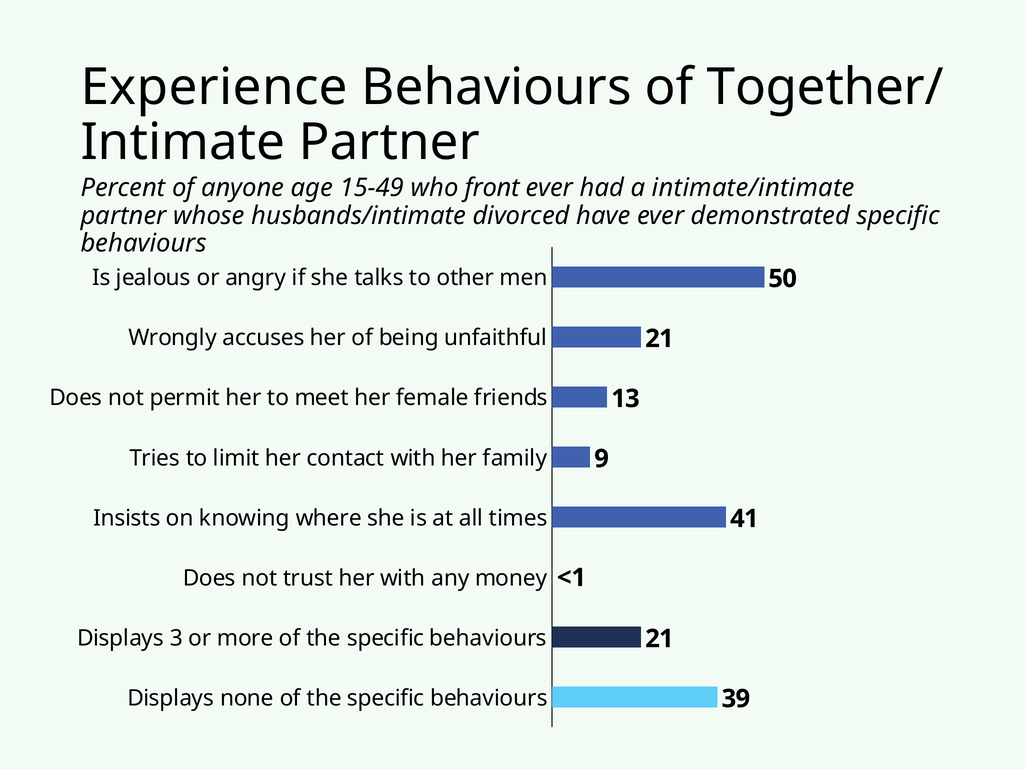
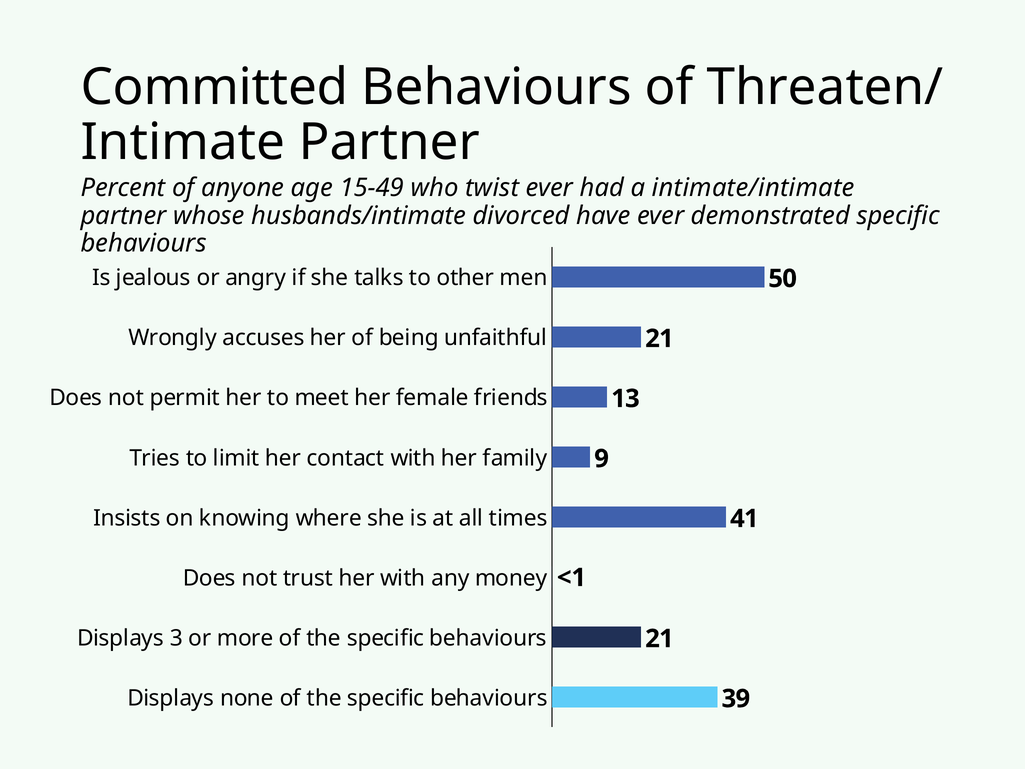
Experience: Experience -> Committed (215, 87)
Together/: Together/ -> Threaten/ (825, 87)
front: front -> twist (492, 188)
